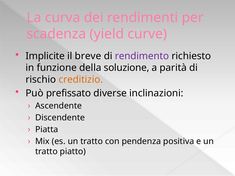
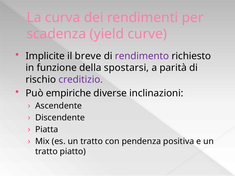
soluzione: soluzione -> spostarsi (126, 68)
creditizio colour: orange -> purple (81, 80)
prefissato: prefissato -> empiriche (69, 93)
